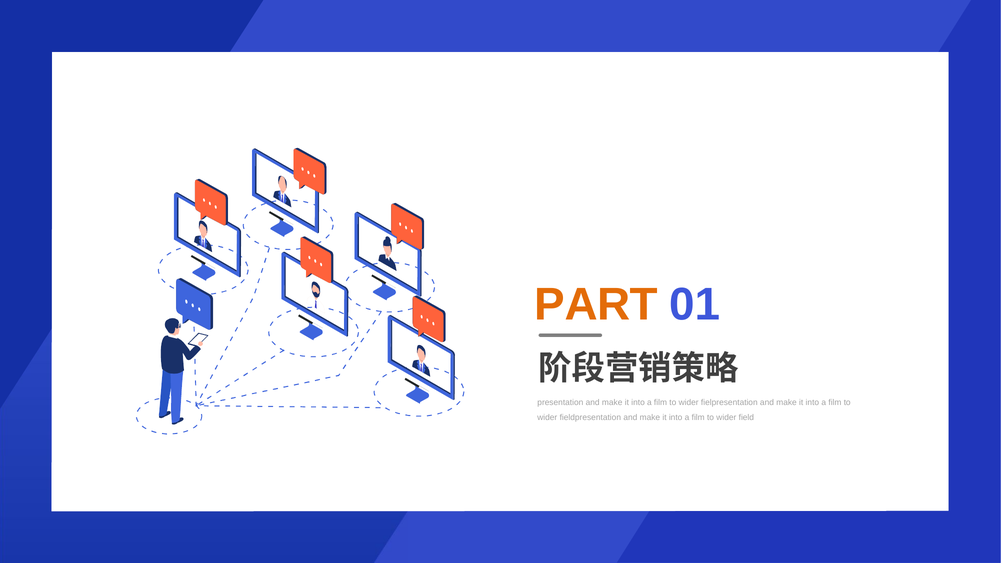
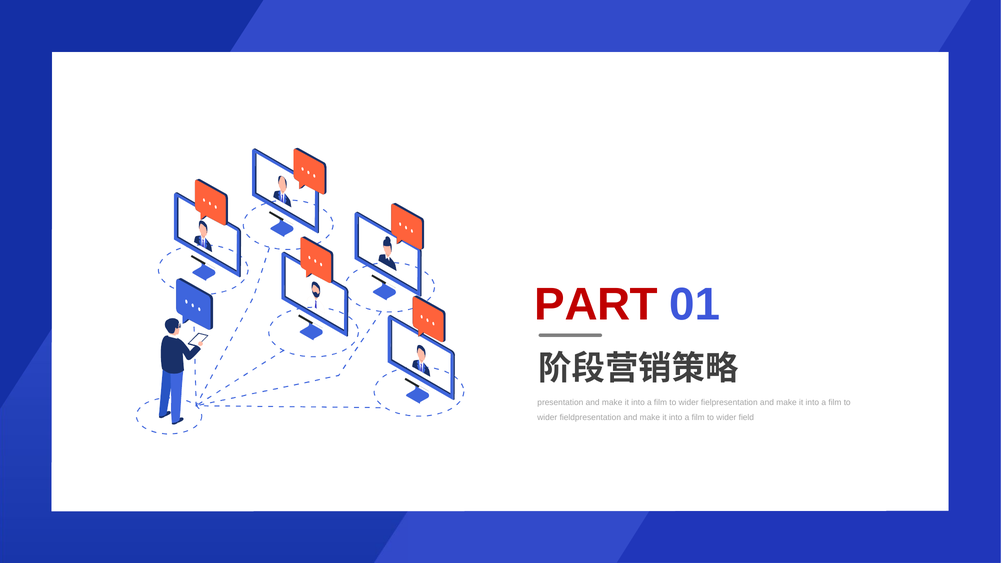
PART colour: orange -> red (596, 305)
